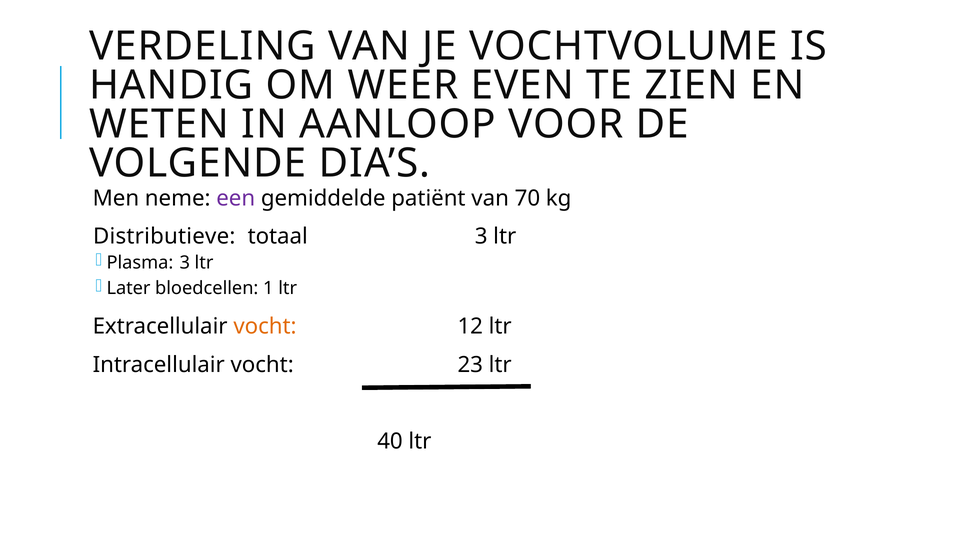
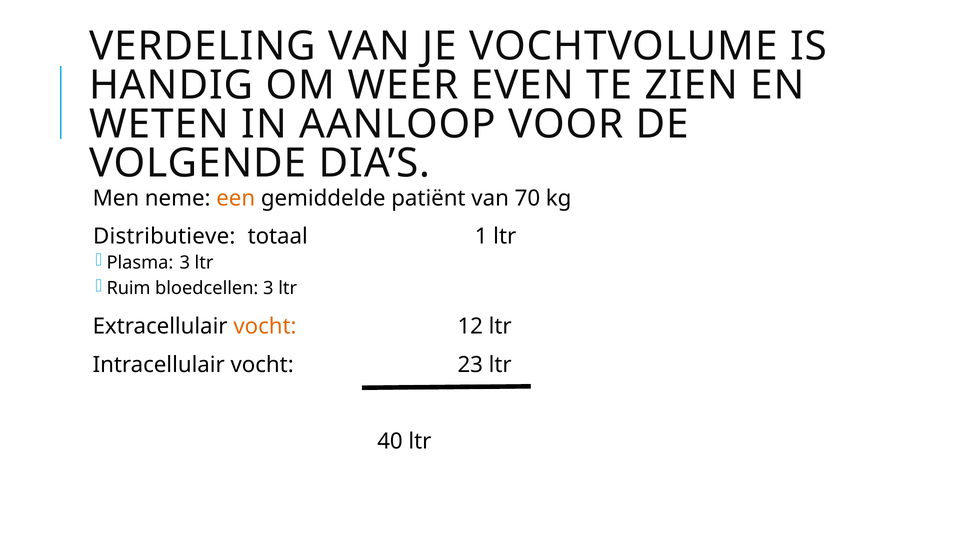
een colour: purple -> orange (236, 198)
totaal 3: 3 -> 1 (481, 236)
Later: Later -> Ruim (129, 288)
bloedcellen 1: 1 -> 3 (268, 288)
